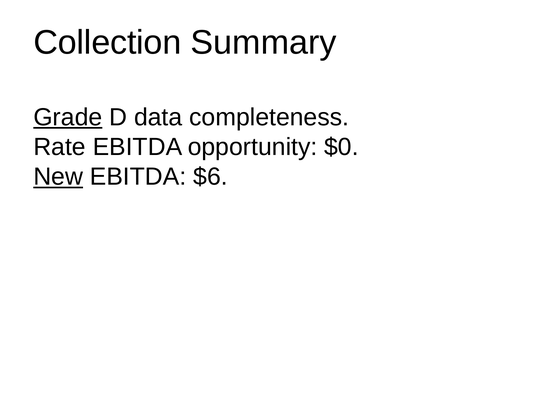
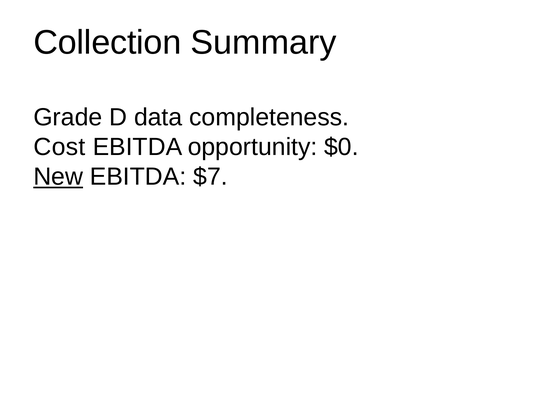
Grade underline: present -> none (68, 117)
Rate: Rate -> Cost (59, 147)
$6: $6 -> $7 (211, 177)
